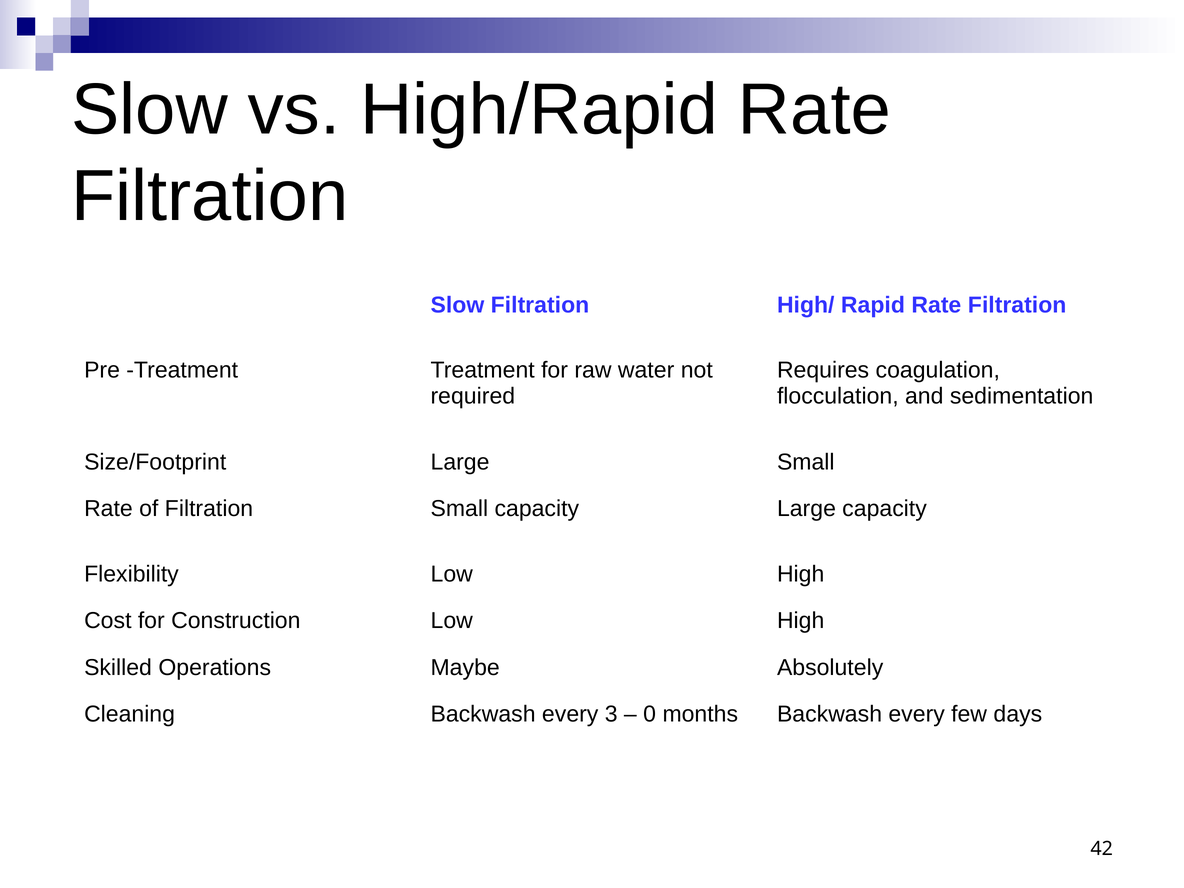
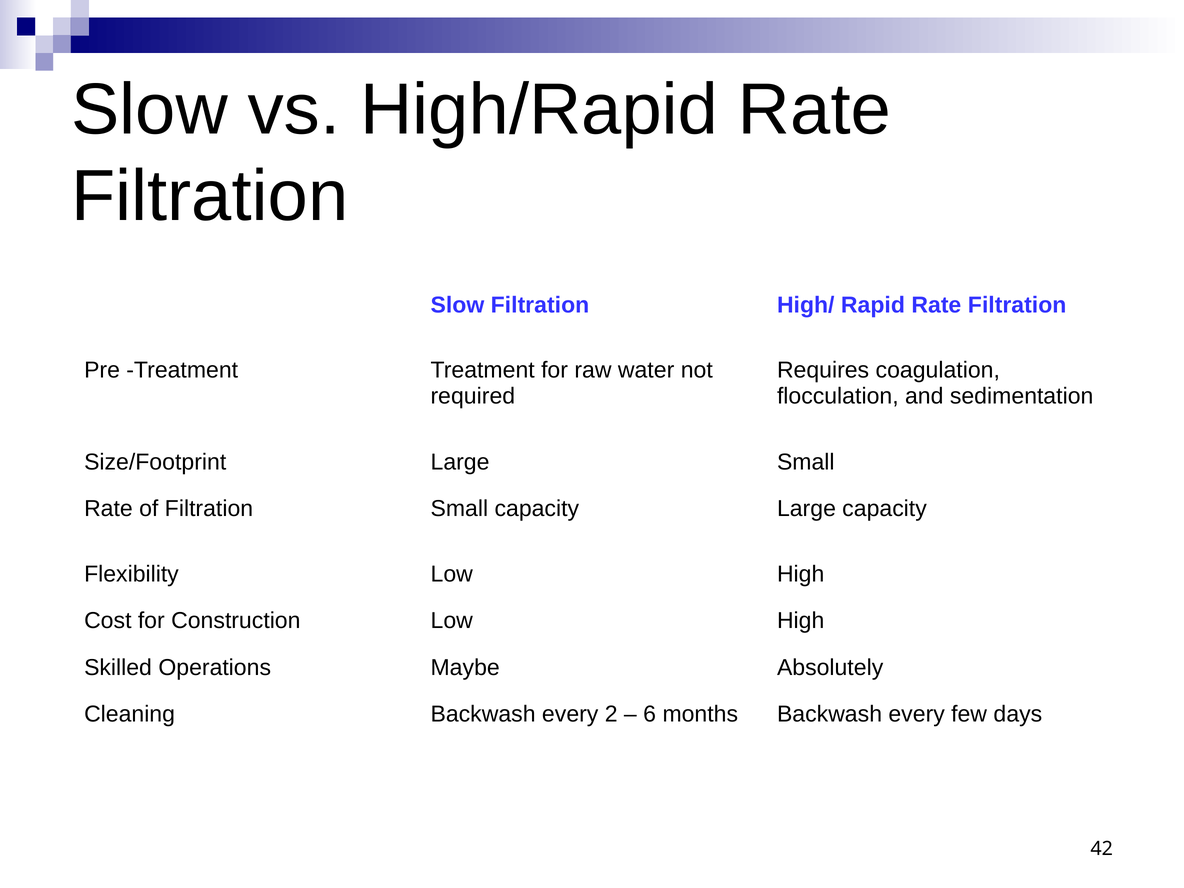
3: 3 -> 2 (611, 714)
0: 0 -> 6 (650, 714)
